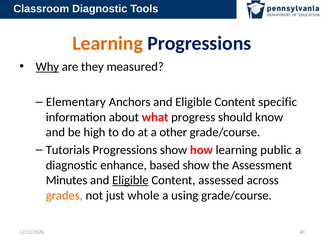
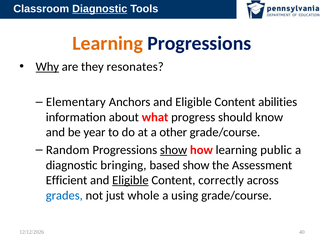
Diagnostic underline: none -> present (100, 9)
measured: measured -> resonates (135, 67)
specific: specific -> abilities (278, 102)
high: high -> year (94, 132)
Tutorials: Tutorials -> Random (68, 150)
show underline: none -> present (174, 150)
enhance: enhance -> bringing (123, 165)
Minutes: Minutes -> Efficient (67, 180)
assessed: assessed -> correctly (221, 180)
grades colour: orange -> blue (64, 195)
